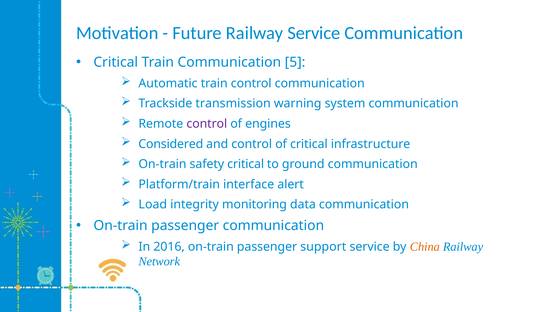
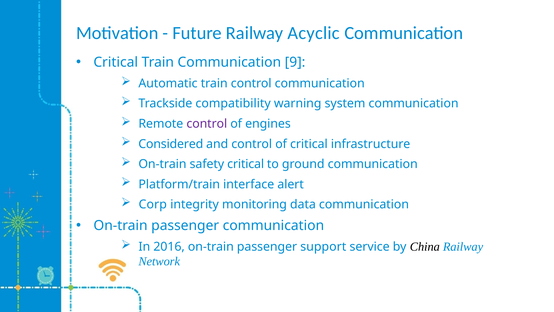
Railway Service: Service -> Acyclic (314, 33)
5: 5 -> 9 (295, 62)
transmission: transmission -> compatibility (233, 103)
Load: Load -> Corp (153, 204)
China colour: orange -> black (425, 246)
